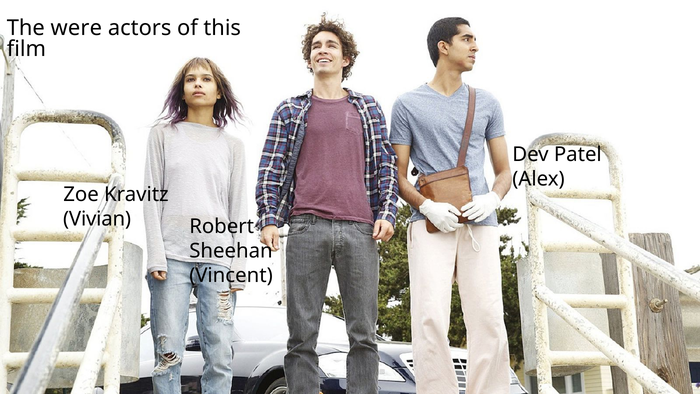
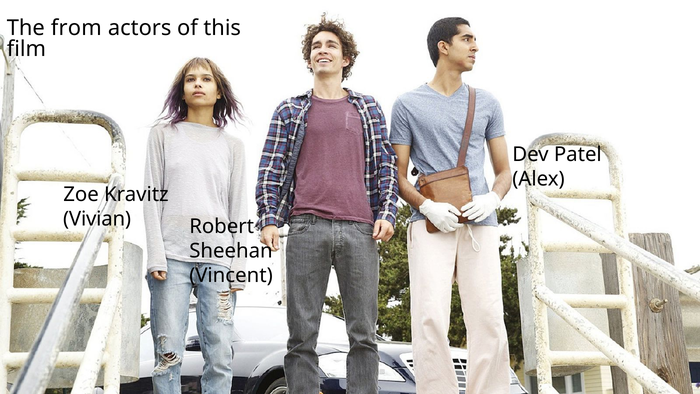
were: were -> from (76, 28)
